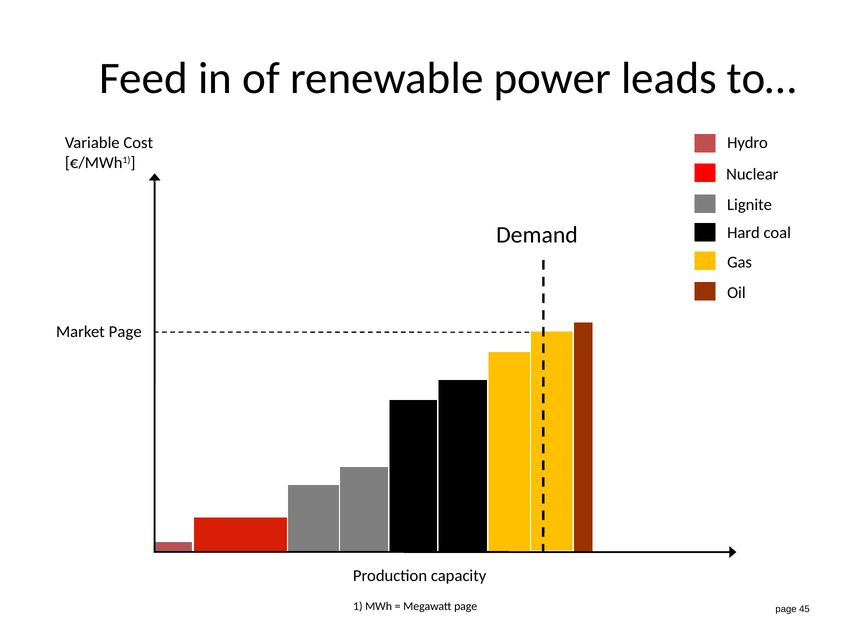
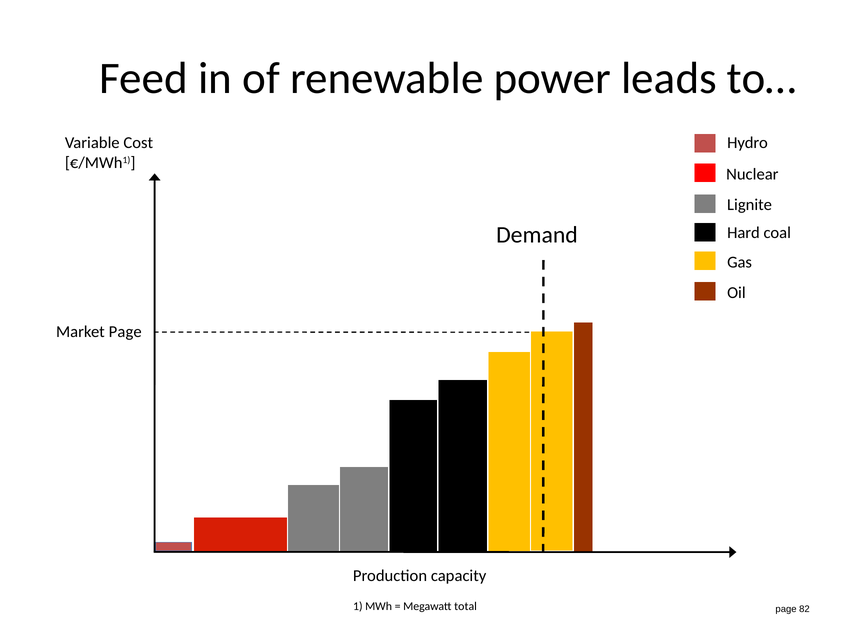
Megawatt page: page -> total (466, 607)
45: 45 -> 82 (804, 610)
